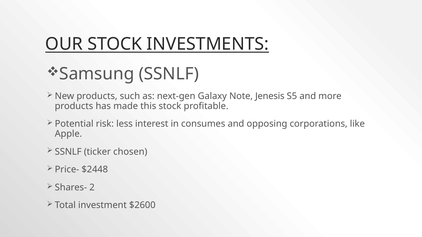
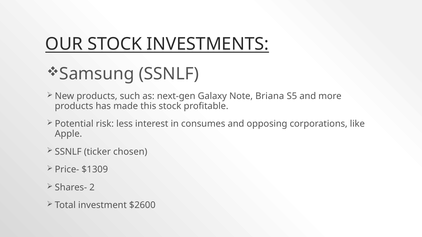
Jenesis: Jenesis -> Briana (270, 96)
$2448: $2448 -> $1309 (95, 170)
